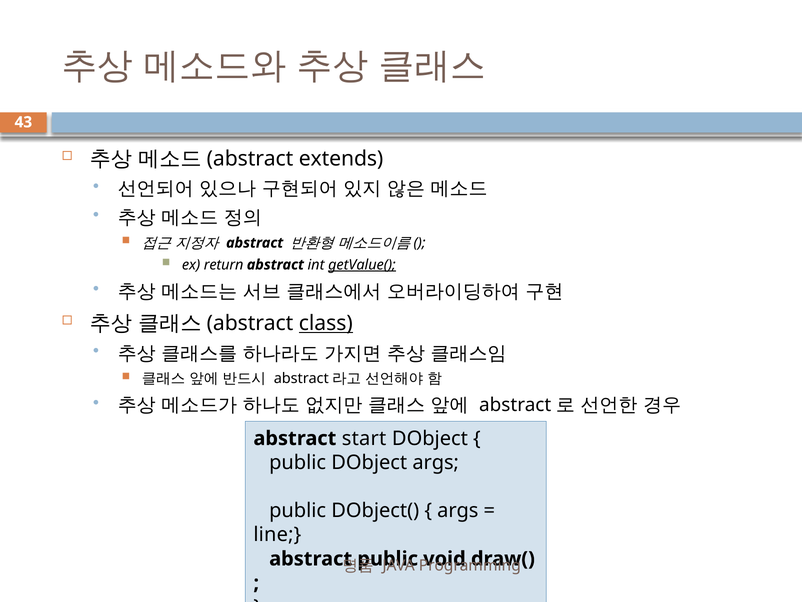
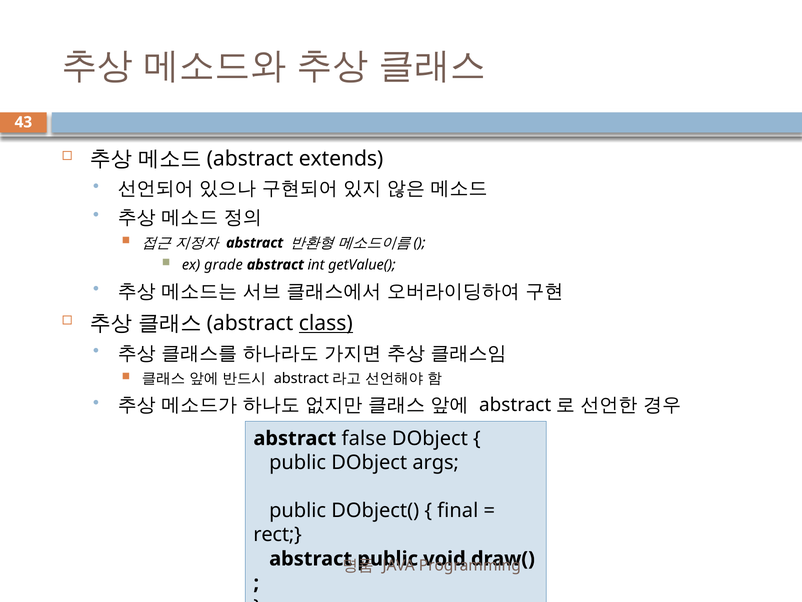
return: return -> grade (223, 265)
getValue( underline: present -> none (362, 265)
start: start -> false (364, 438)
args: args -> final (458, 510)
line: line -> rect (278, 534)
